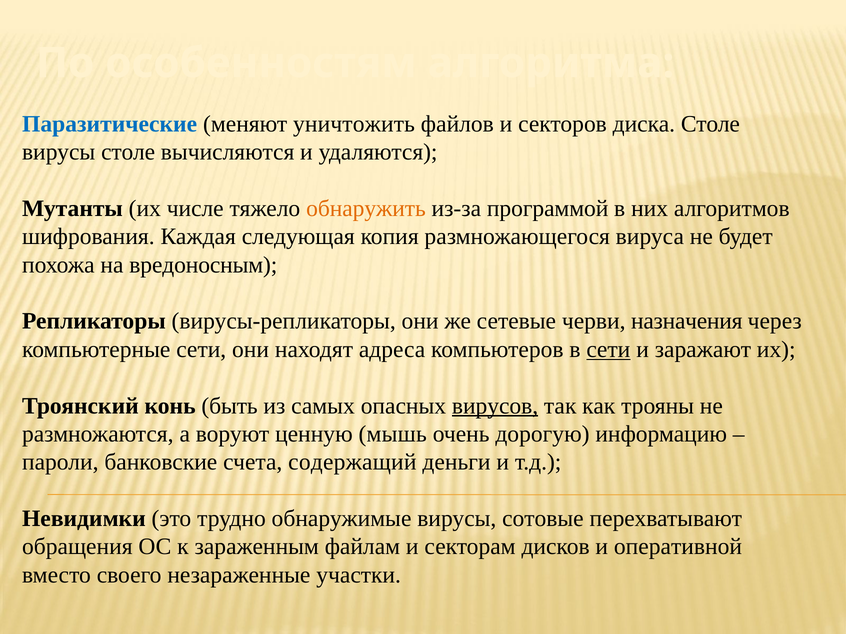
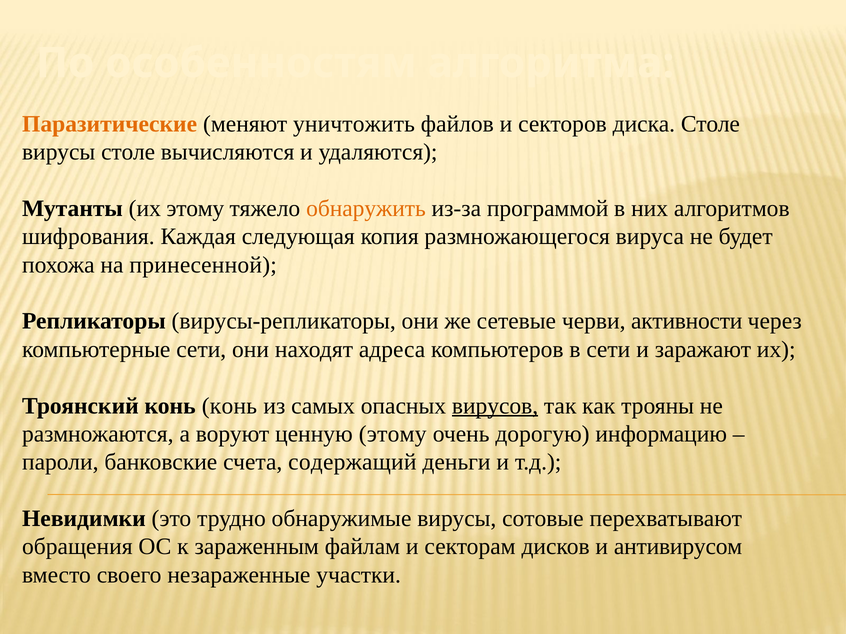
Паразитические colour: blue -> orange (110, 124)
их числе: числе -> этому (195, 209)
вредоносным: вредоносным -> принесенной (203, 265)
назначения: назначения -> активности (687, 321)
сети underline: present -> none (608, 350)
конь быть: быть -> конь (229, 406)
ценную мышь: мышь -> этому (393, 434)
оперативной: оперативной -> антивирусом (678, 547)
